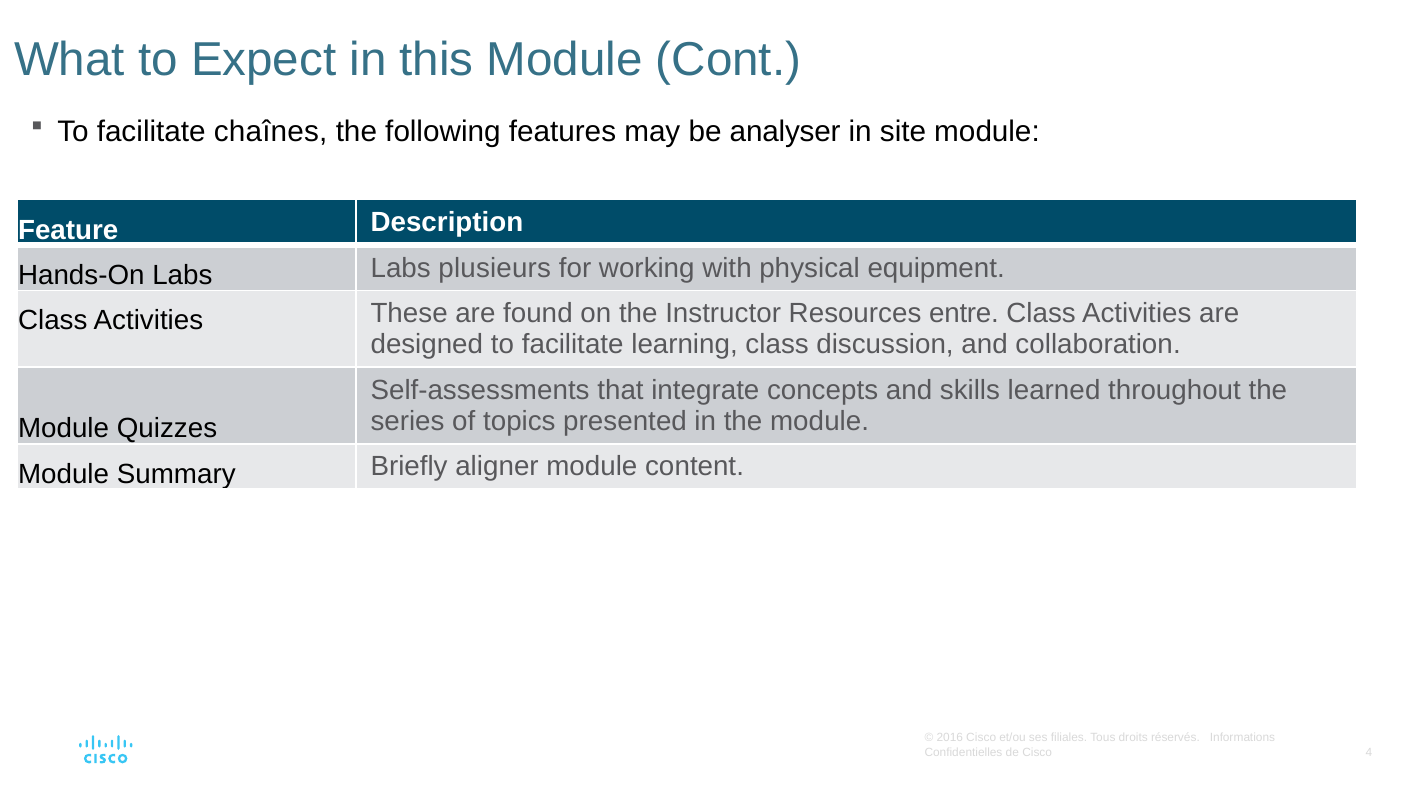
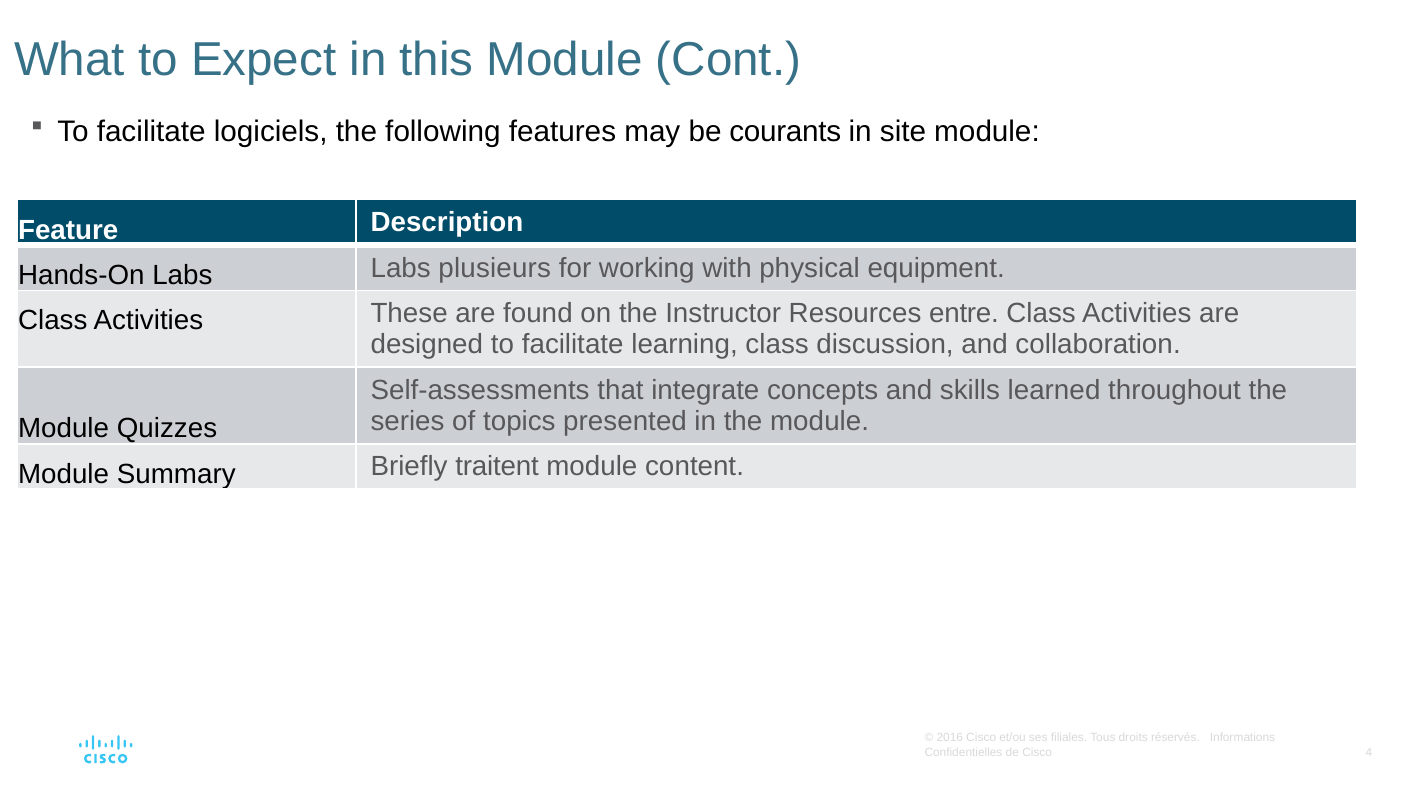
chaînes: chaînes -> logiciels (271, 131)
analyser: analyser -> courants (785, 131)
aligner: aligner -> traitent (497, 467)
